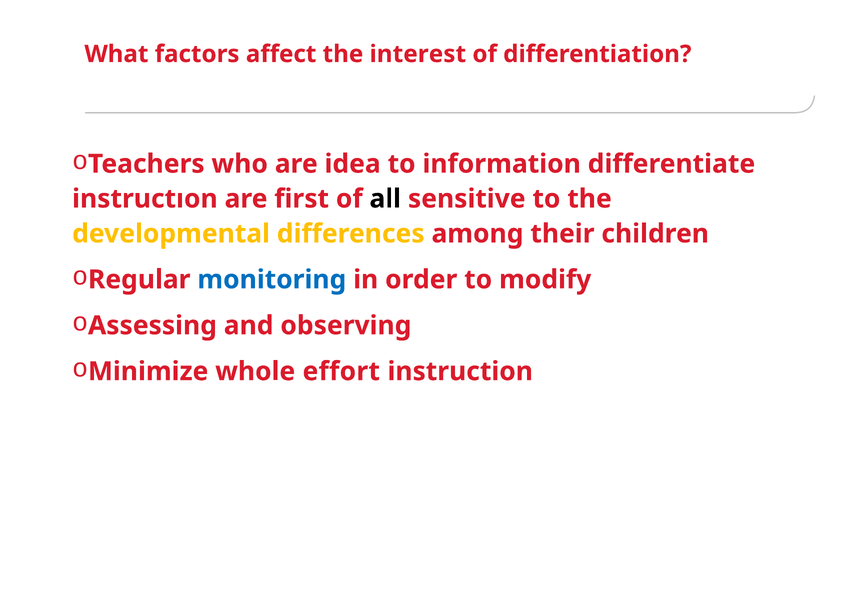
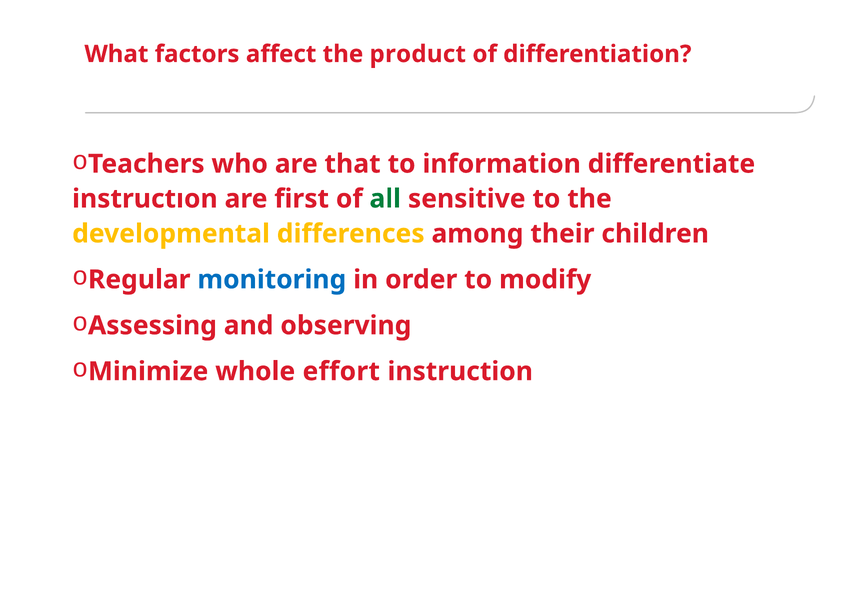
interest: interest -> product (418, 54)
idea: idea -> that (353, 164)
all colour: black -> green (385, 199)
